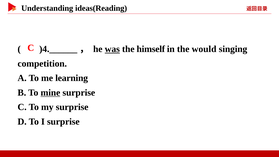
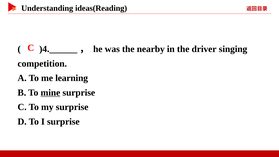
was underline: present -> none (112, 49)
himself: himself -> nearby (151, 49)
would: would -> driver (204, 49)
